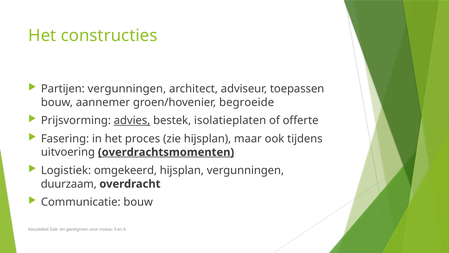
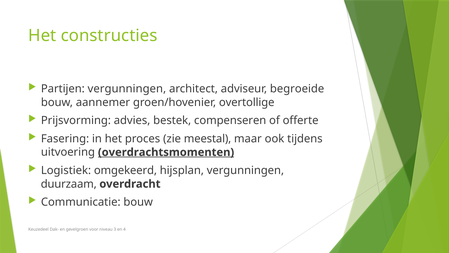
toepassen: toepassen -> begroeide (297, 89)
begroeide: begroeide -> overtollige (247, 102)
advies underline: present -> none (132, 120)
isolatieplaten: isolatieplaten -> compenseren (230, 120)
zie hijsplan: hijsplan -> meestal (208, 139)
